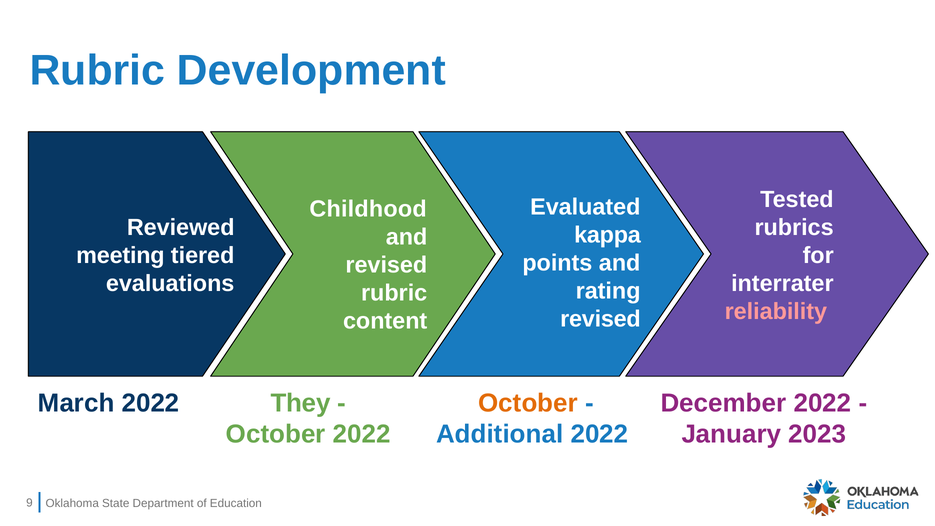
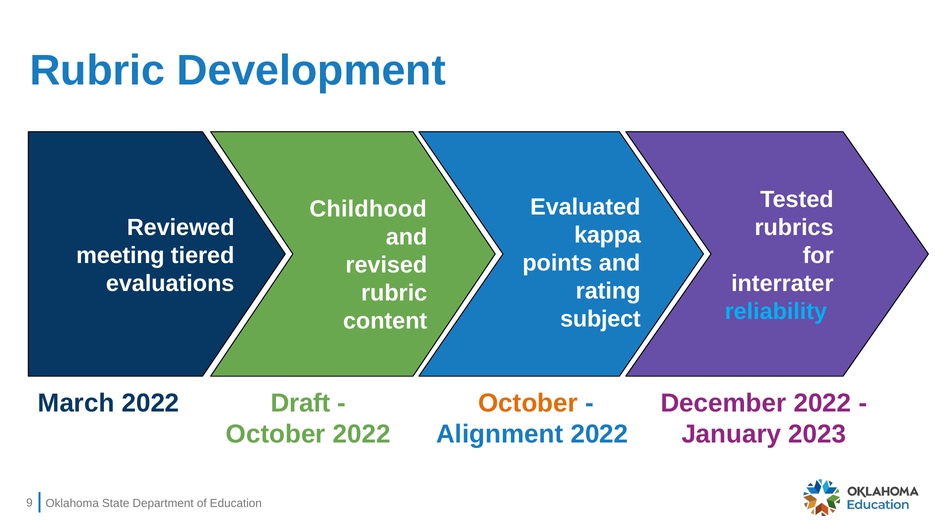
reliability colour: pink -> light blue (776, 312)
revised: revised -> subject (600, 319)
They: They -> Draft (301, 403)
Additional: Additional -> Alignment (500, 434)
